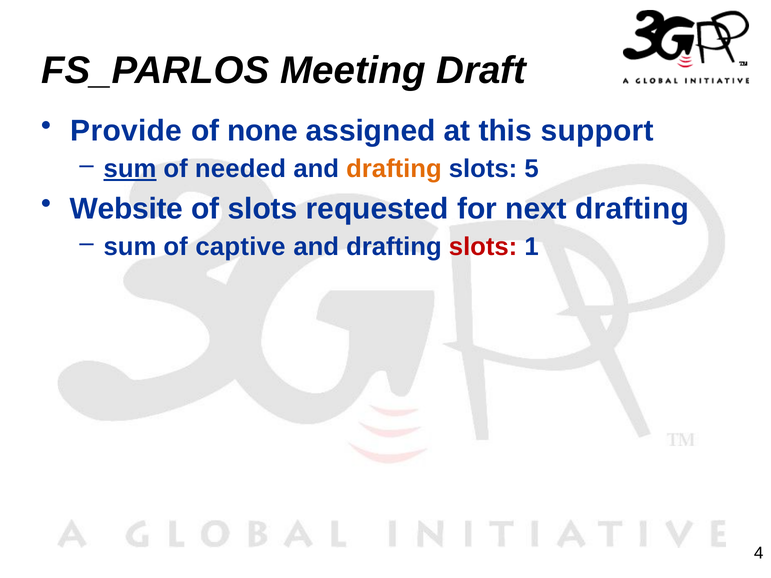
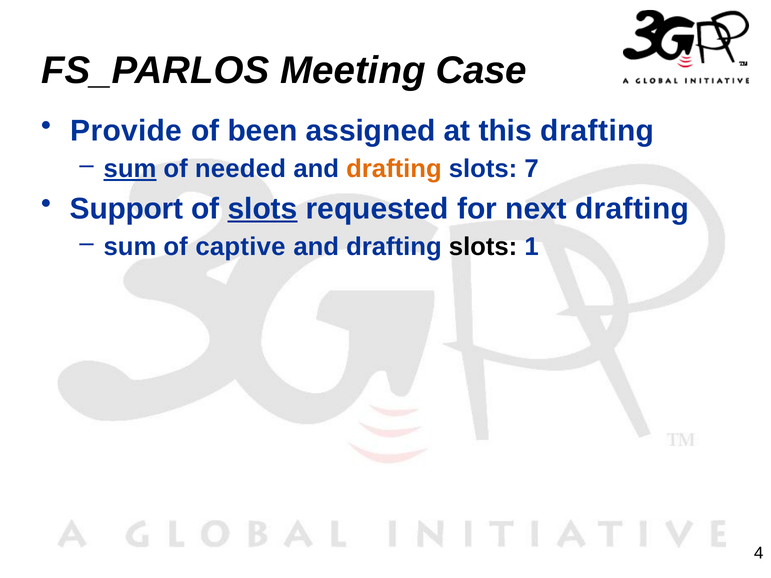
Draft: Draft -> Case (481, 71)
none: none -> been (263, 131)
this support: support -> drafting (597, 131)
5: 5 -> 7 (532, 169)
Website: Website -> Support (127, 209)
slots underline: none -> present (263, 209)
slots colour: red -> black (483, 247)
